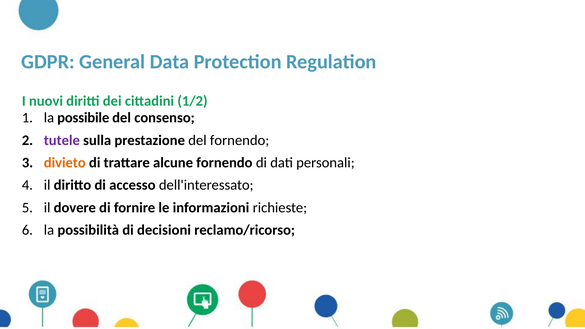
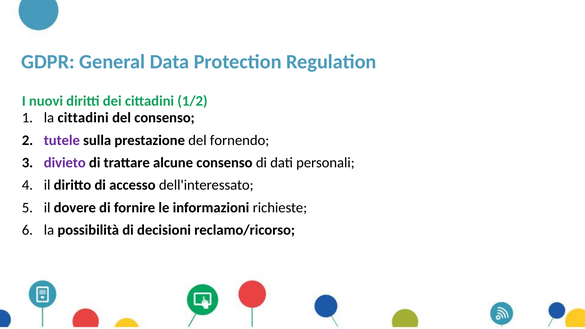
la possibile: possibile -> cittadini (83, 118)
divieto colour: orange -> purple (65, 163)
alcune fornendo: fornendo -> consenso (224, 163)
